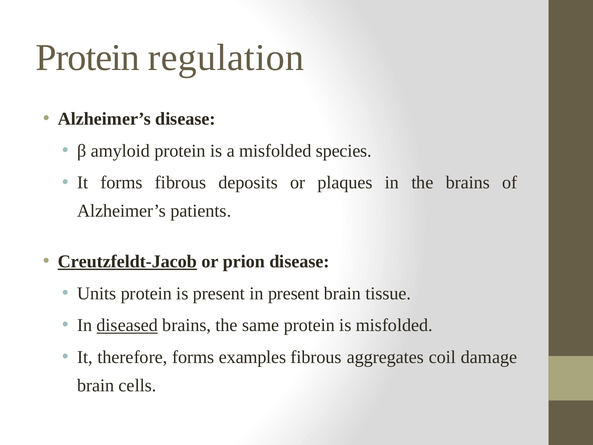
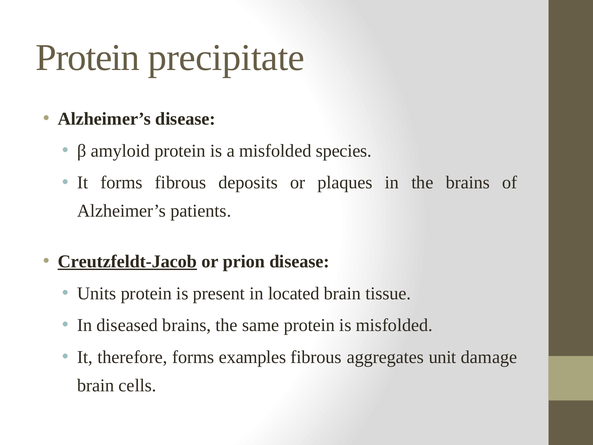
regulation: regulation -> precipitate (226, 58)
in present: present -> located (294, 293)
diseased underline: present -> none (127, 325)
coil: coil -> unit (442, 357)
